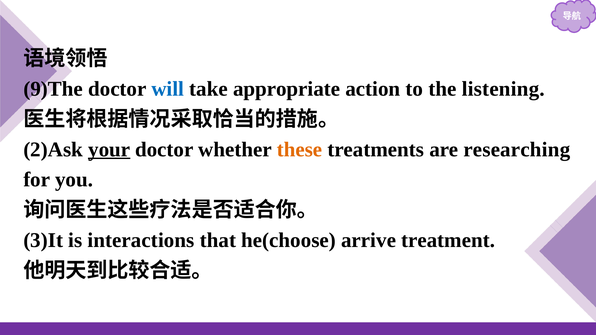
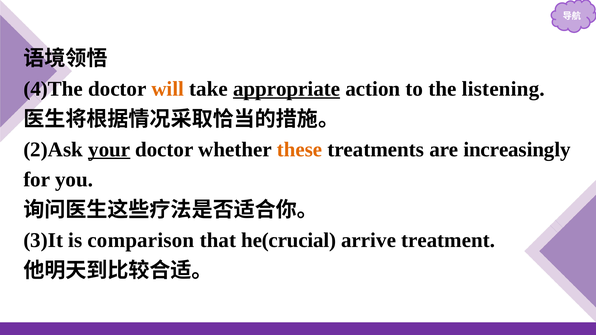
9)The: 9)The -> 4)The (53, 89)
will colour: blue -> orange (168, 89)
appropriate underline: none -> present (287, 89)
researching: researching -> increasingly (517, 150)
interactions: interactions -> comparison (141, 240)
he(choose: he(choose -> he(crucial (289, 240)
